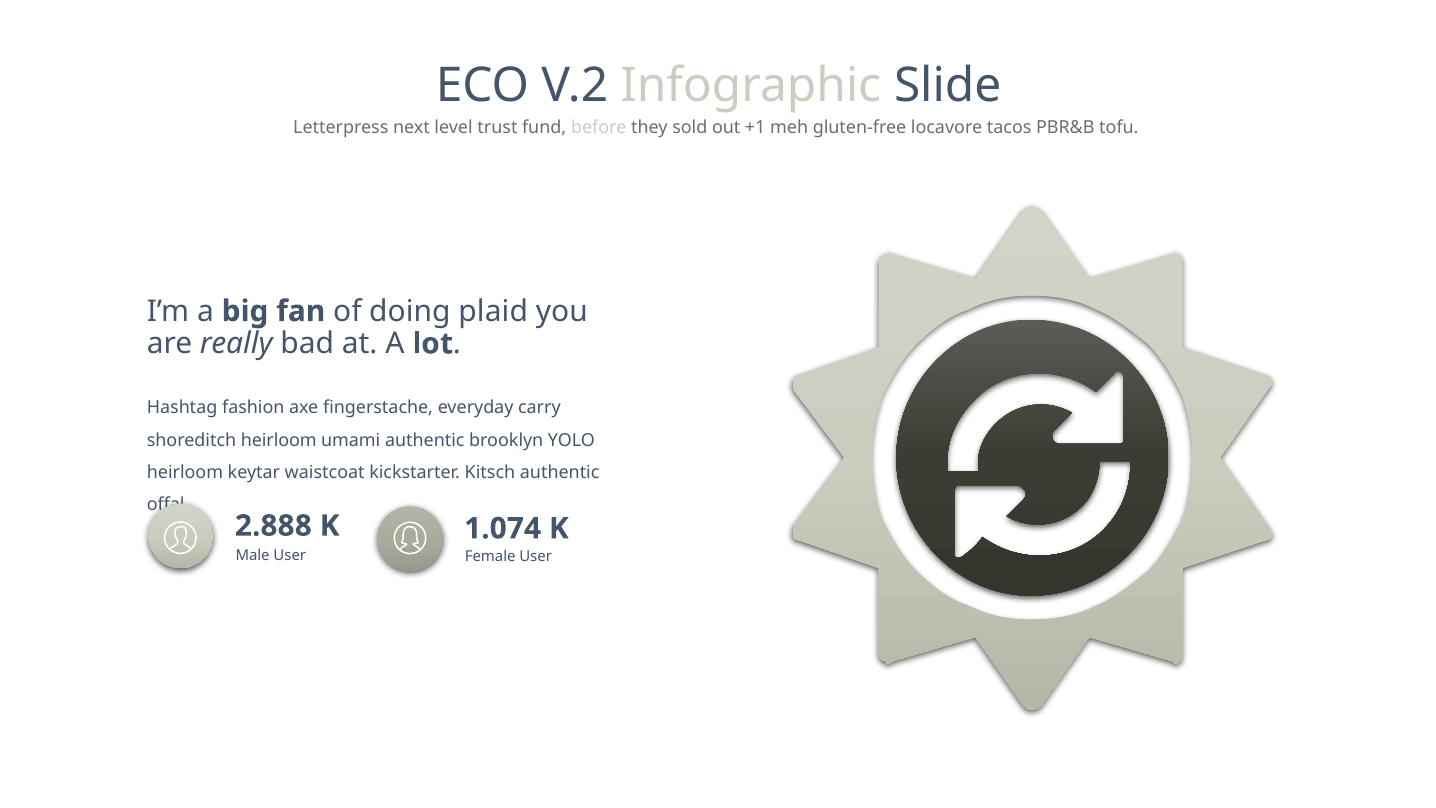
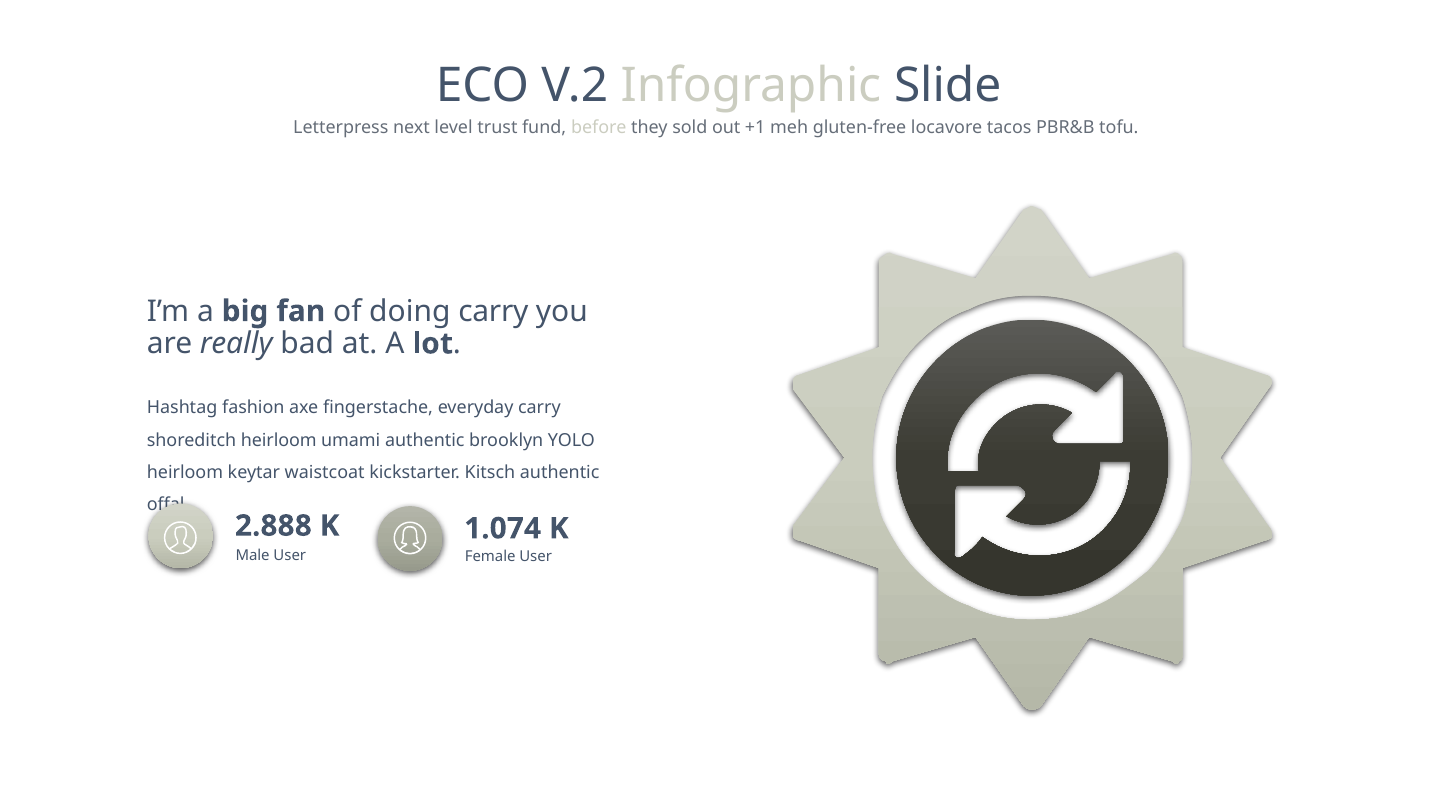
doing plaid: plaid -> carry (493, 311)
